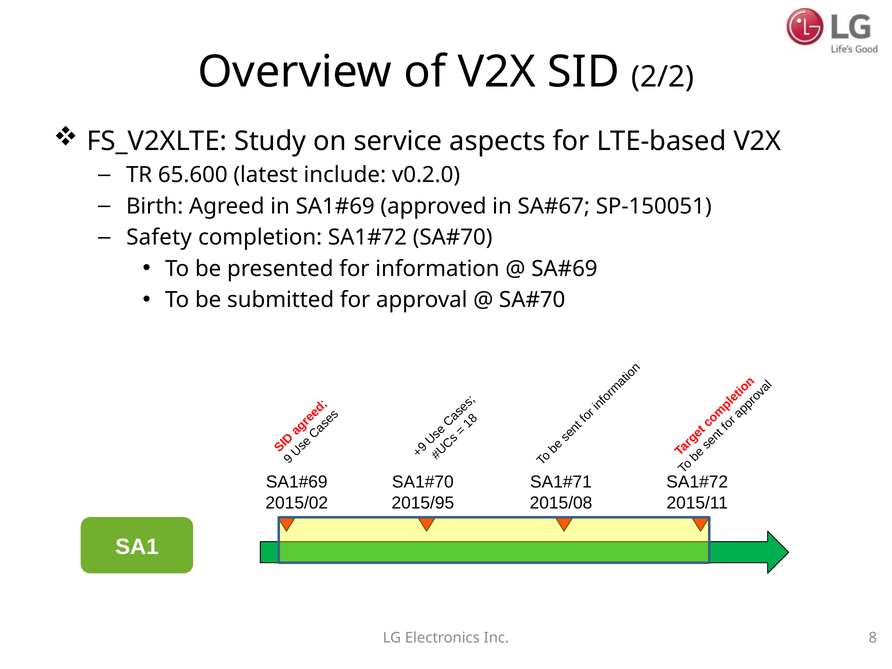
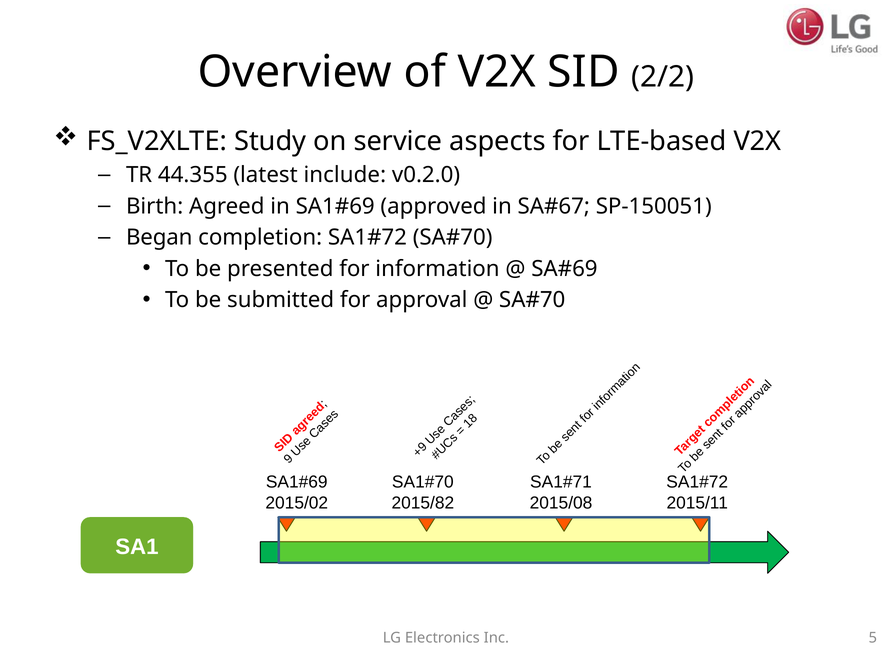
65.600: 65.600 -> 44.355 (193, 175)
Safety: Safety -> Began (159, 237)
2015/95: 2015/95 -> 2015/82 (423, 503)
Inc 8: 8 -> 5 (873, 638)
